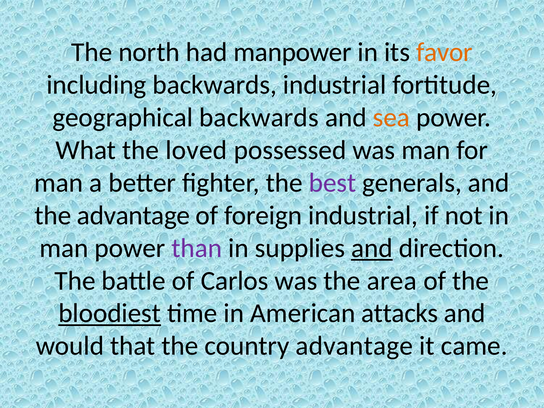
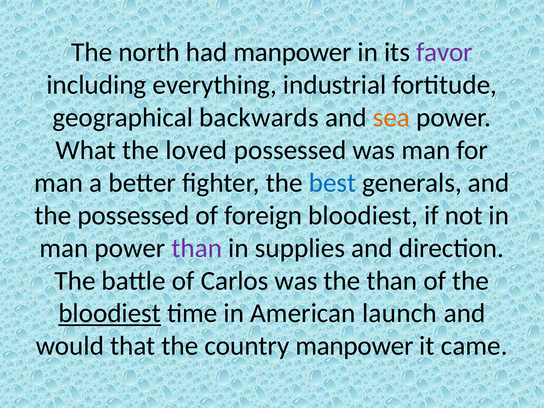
favor colour: orange -> purple (444, 52)
including backwards: backwards -> everything (215, 85)
best colour: purple -> blue (333, 183)
the advantage: advantage -> possessed (133, 215)
foreign industrial: industrial -> bloodiest (363, 215)
and underline: present -> none (372, 248)
the area: area -> than (392, 281)
attacks: attacks -> launch (399, 313)
country advantage: advantage -> manpower (354, 346)
